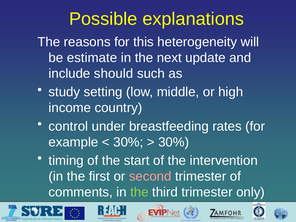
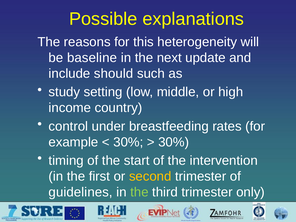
estimate: estimate -> baseline (92, 58)
second colour: pink -> yellow (150, 176)
comments: comments -> guidelines (81, 192)
